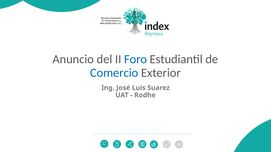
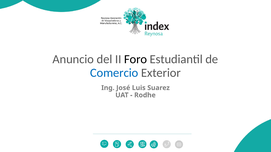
Foro colour: blue -> black (136, 59)
